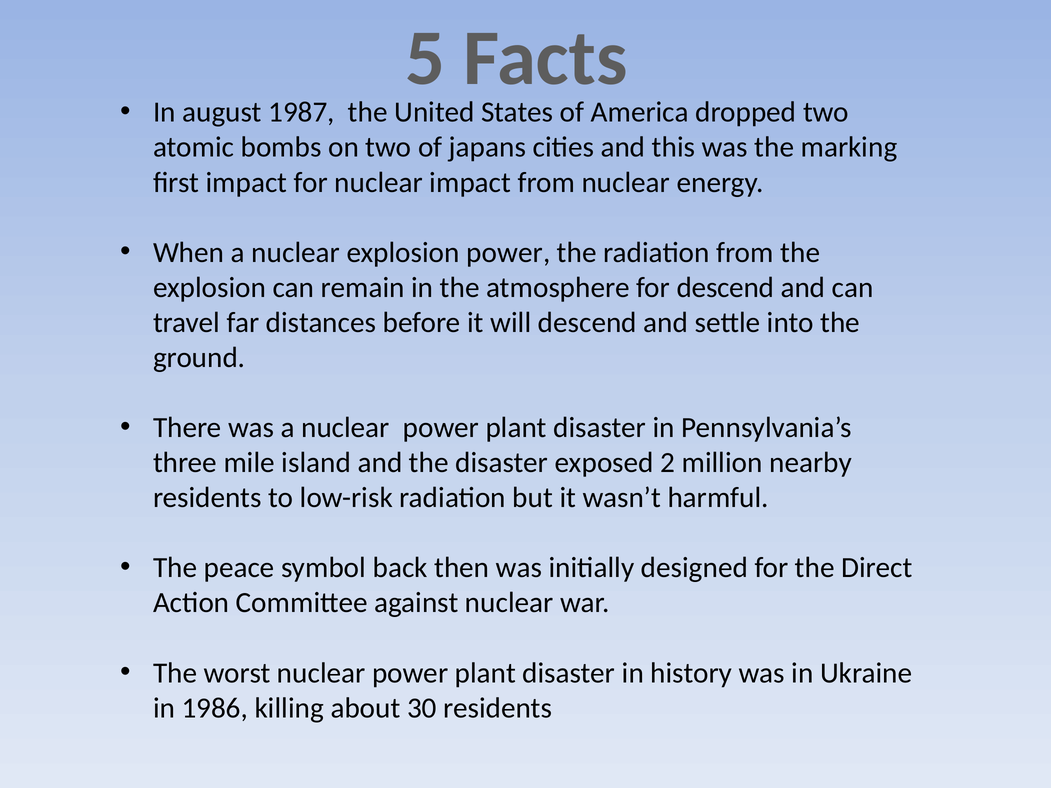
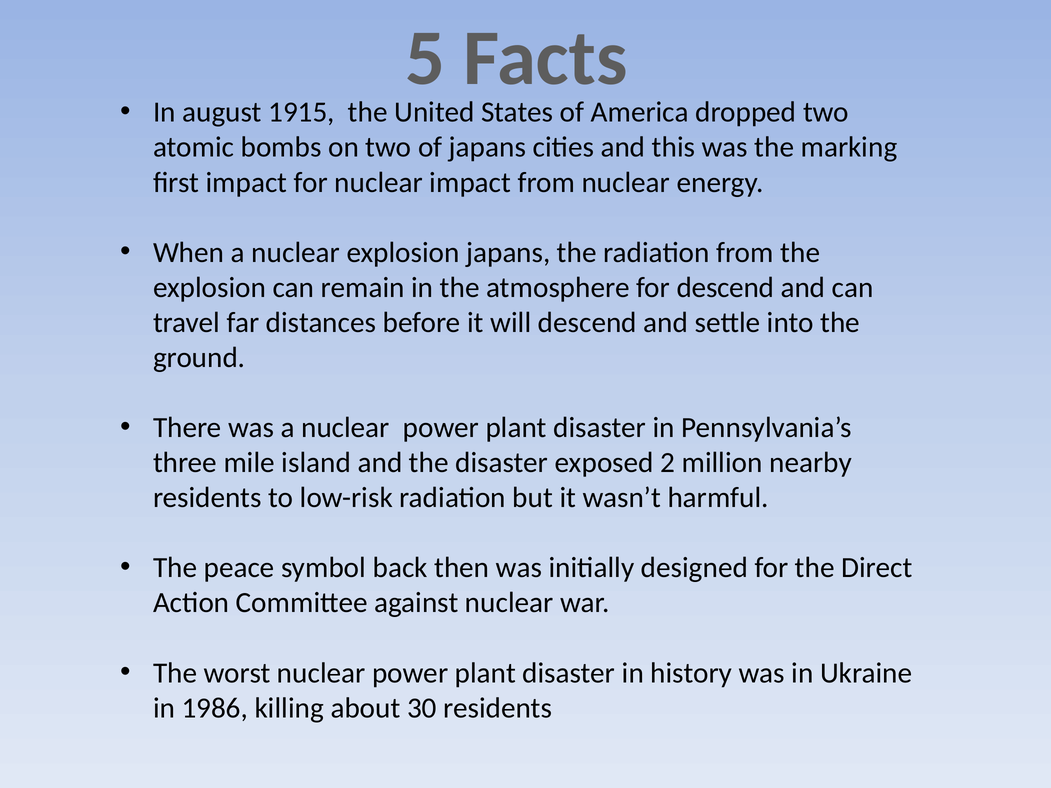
1987: 1987 -> 1915 (301, 112)
explosion power: power -> japans (508, 253)
